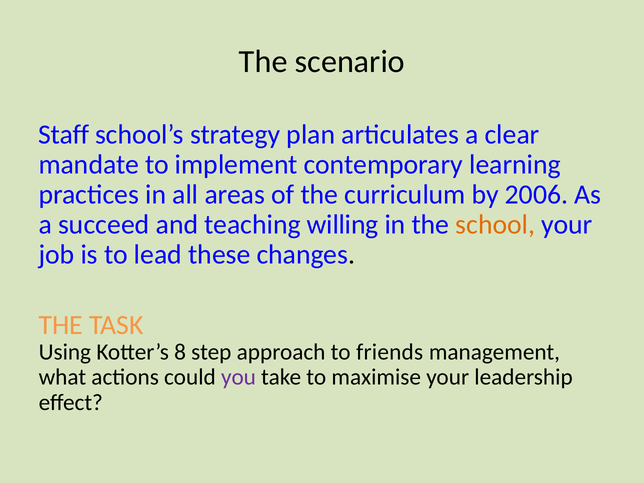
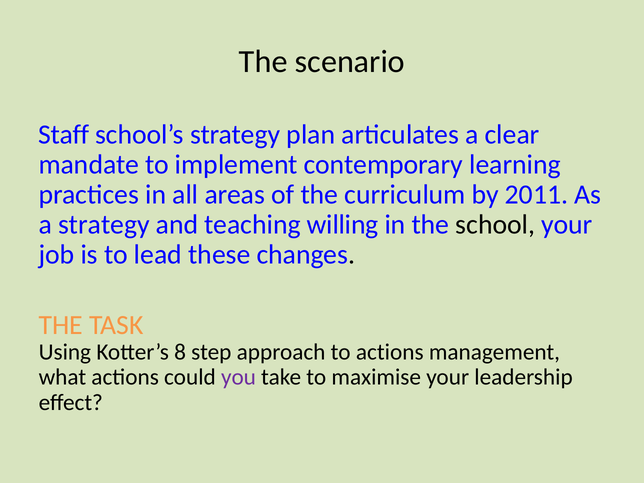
2006: 2006 -> 2011 (536, 194)
a succeed: succeed -> strategy (104, 224)
school colour: orange -> black (495, 224)
to friends: friends -> actions (390, 352)
